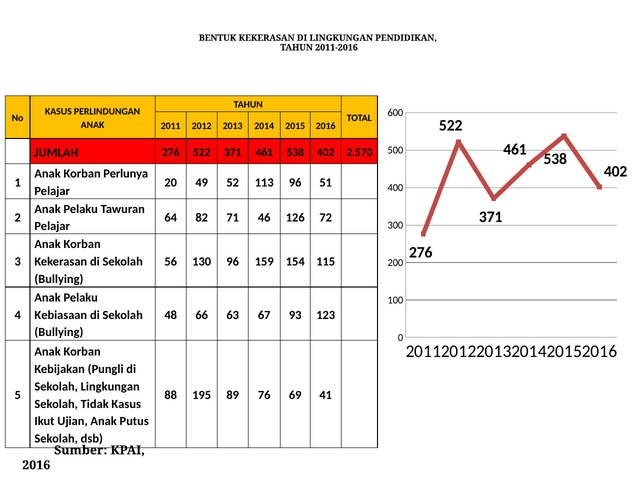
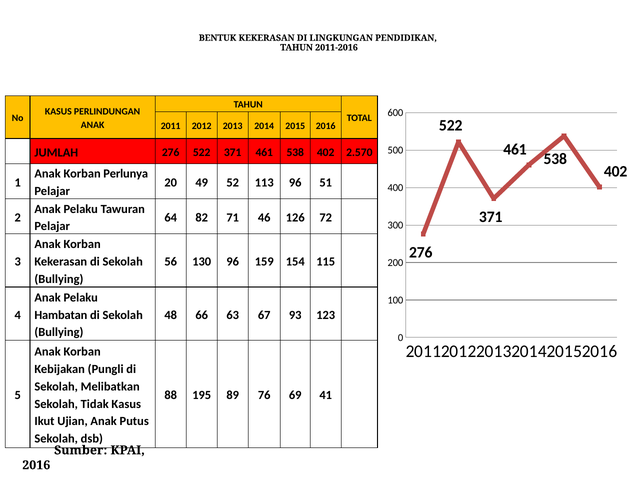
Kebiasaan: Kebiasaan -> Hambatan (61, 315)
Sekolah Lingkungan: Lingkungan -> Melibatkan (110, 386)
